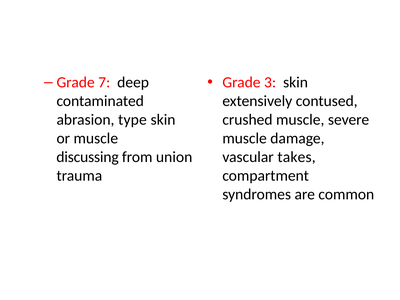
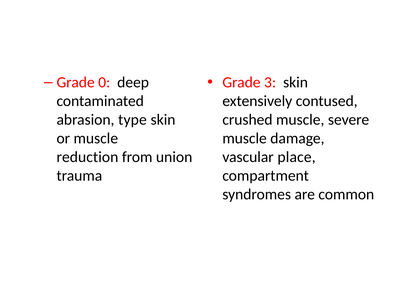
7: 7 -> 0 (104, 82)
discussing: discussing -> reduction (87, 157)
takes: takes -> place (297, 157)
